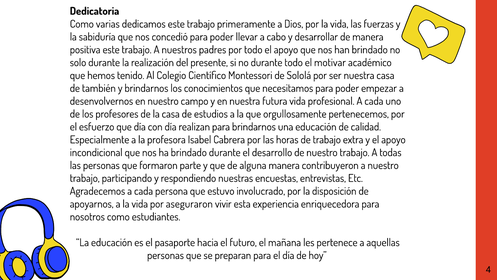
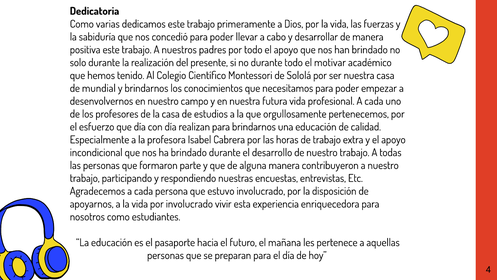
también: también -> mundial (99, 88)
por aseguraron: aseguraron -> involucrado (189, 204)
